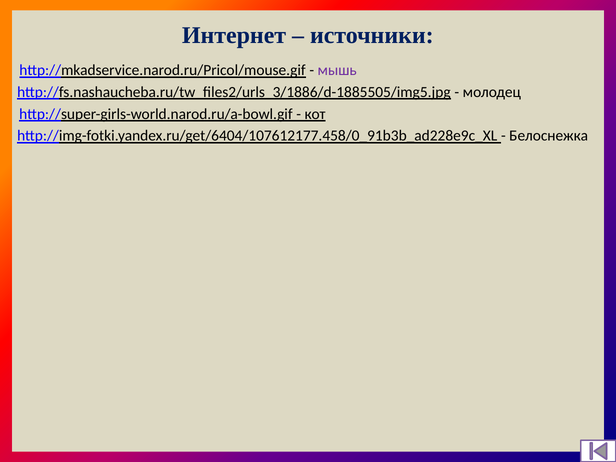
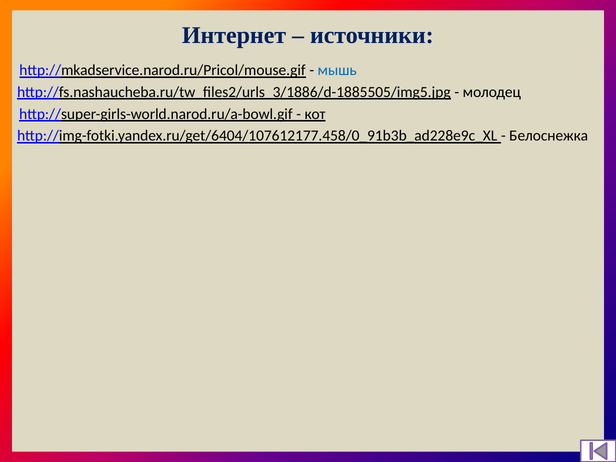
мышь colour: purple -> blue (337, 70)
